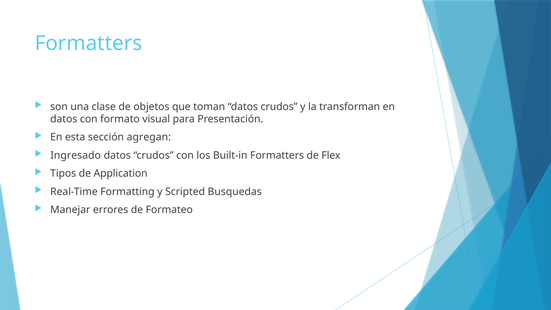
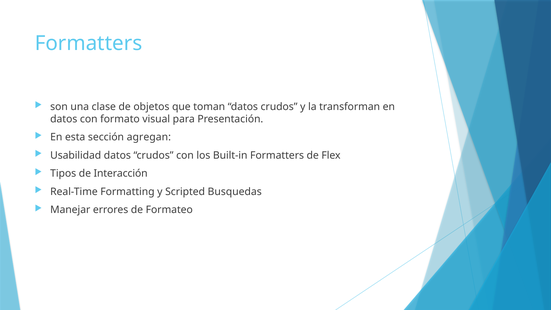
Ingresado: Ingresado -> Usabilidad (76, 155)
Application: Application -> Interacción (121, 173)
